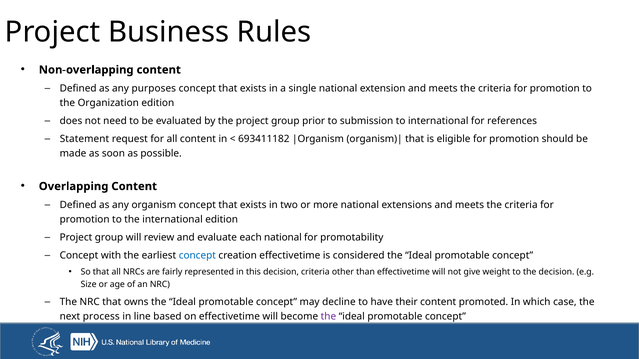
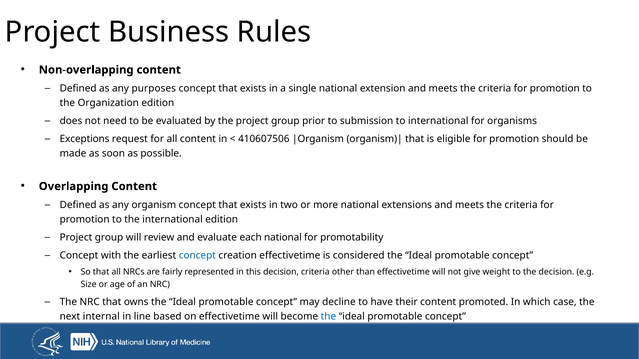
references: references -> organisms (512, 121)
Statement: Statement -> Exceptions (85, 139)
693411182: 693411182 -> 410607506 (264, 139)
process: process -> internal (101, 317)
the colour: purple -> blue (328, 317)
